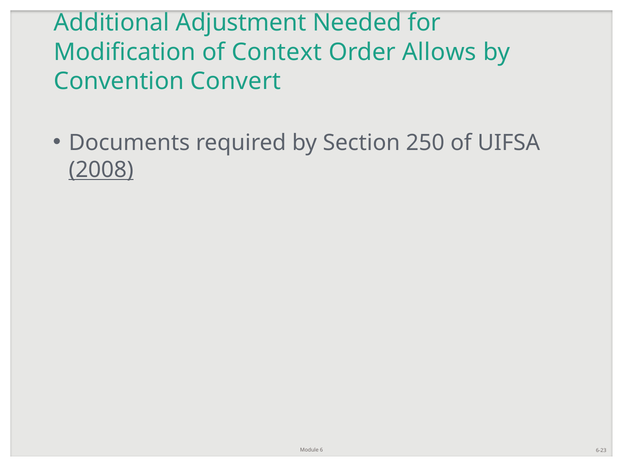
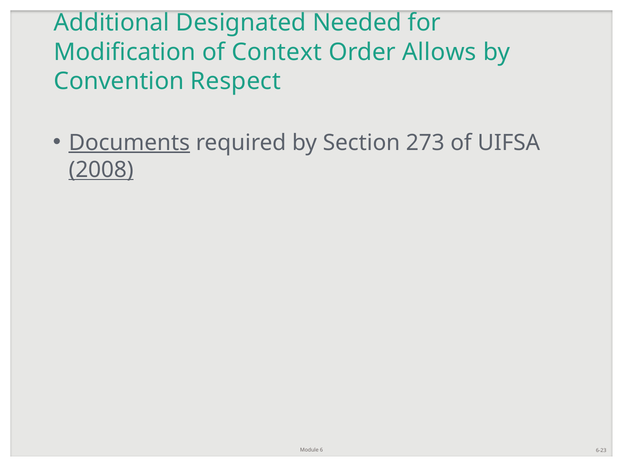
Adjustment: Adjustment -> Designated (241, 23)
Convert: Convert -> Respect (236, 81)
Documents underline: none -> present (129, 143)
250: 250 -> 273 (425, 143)
